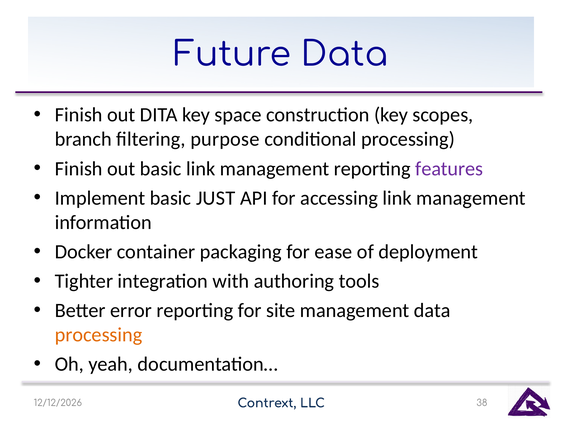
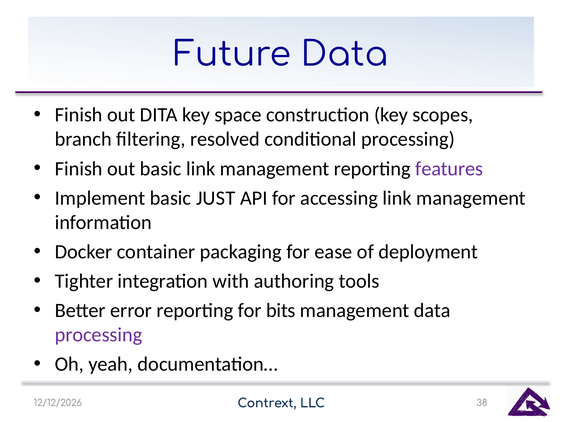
purpose: purpose -> resolved (225, 139)
site: site -> bits (281, 310)
processing colour: orange -> purple (99, 334)
